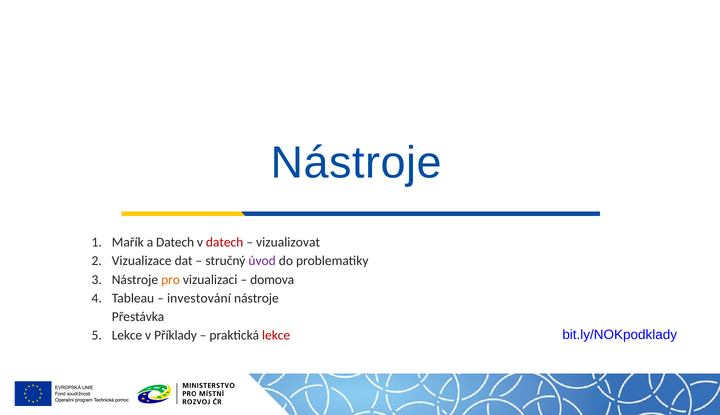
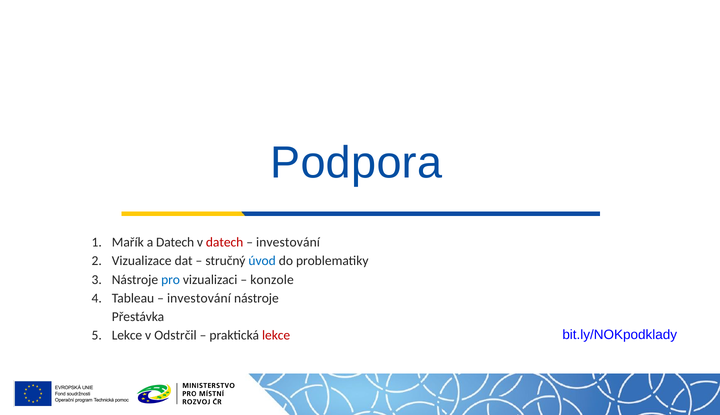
Nástroje: Nástroje -> Podpora (356, 163)
vizualizovat: vizualizovat -> investování (288, 242)
úvod colour: purple -> blue (262, 261)
pro colour: orange -> blue (171, 279)
domova: domova -> konzole (272, 279)
Příklady: Příklady -> Odstrčil (175, 335)
